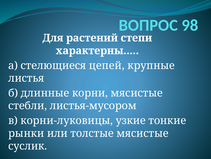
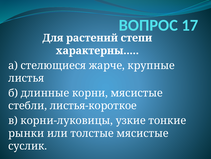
98: 98 -> 17 (190, 25)
цепей: цепей -> жарче (107, 65)
листья-мусором: листья-мусором -> листья-короткое (93, 105)
